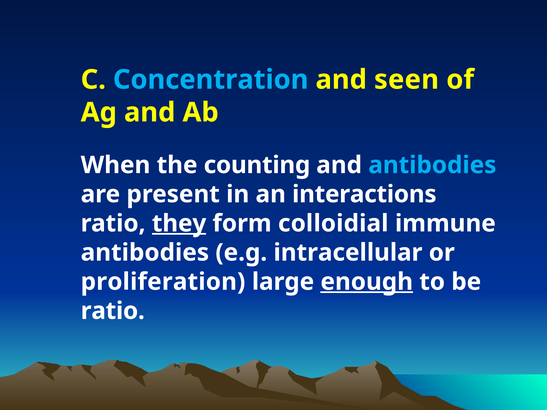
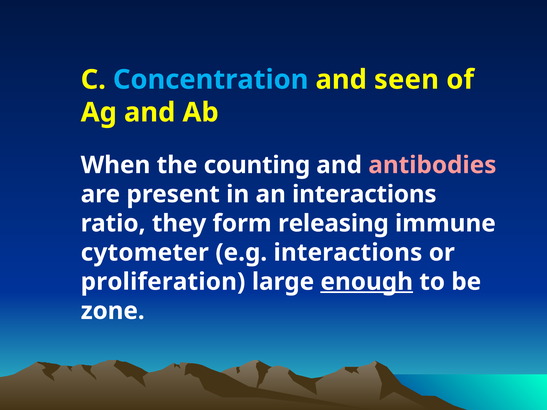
antibodies colour: light blue -> pink (432, 165)
they underline: present -> none (179, 224)
colloidial: colloidial -> releasing (333, 224)
antibodies: antibodies -> cytometer (145, 253)
e.g intracellular: intracellular -> interactions (348, 253)
ratio: ratio -> zone (113, 311)
